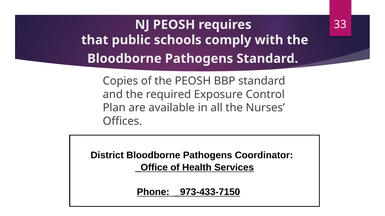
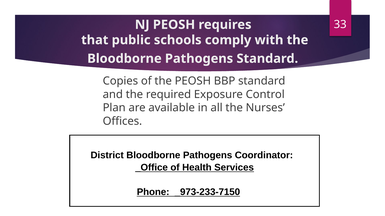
_973-433-7150: _973-433-7150 -> _973-233-7150 (207, 193)
